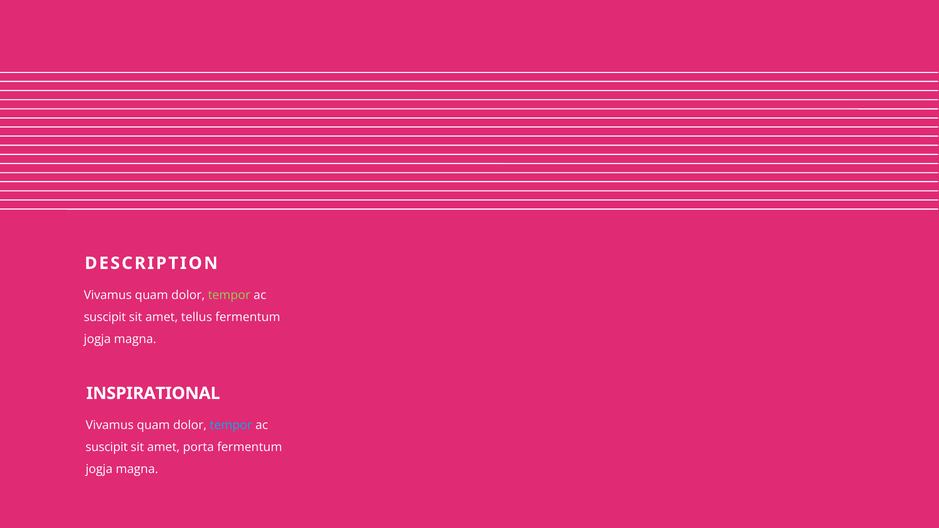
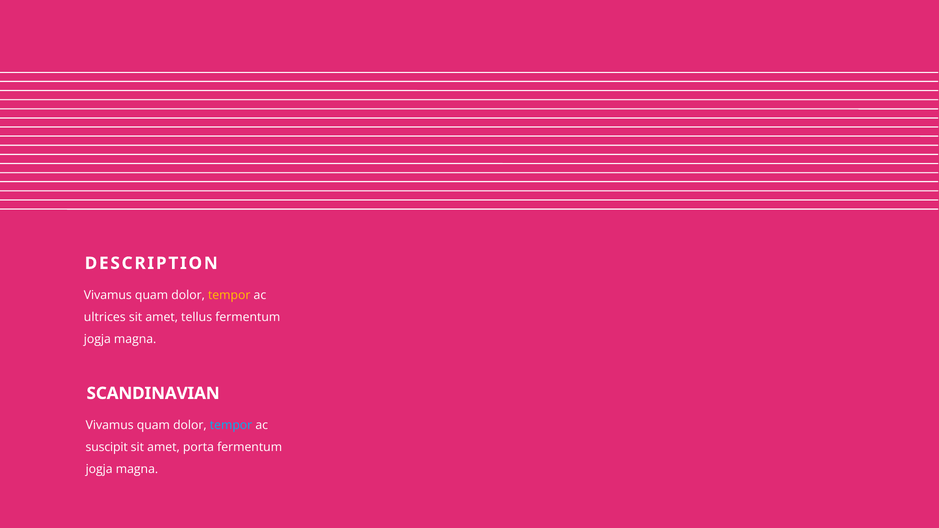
tempor colour: light green -> yellow (229, 295)
suscipit: suscipit -> ultrices (105, 317)
INSPIRATIONAL: INSPIRATIONAL -> SCANDINAVIAN (153, 393)
